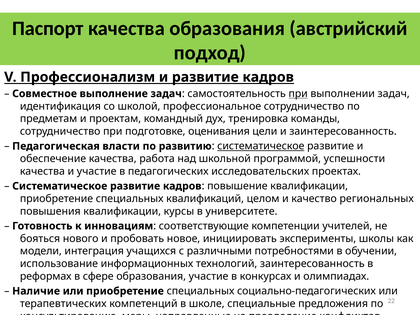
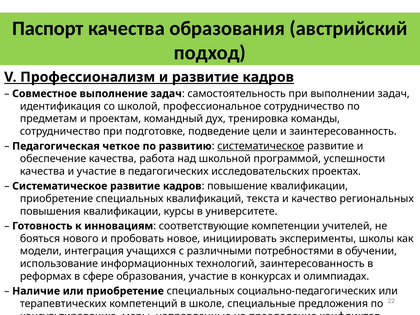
при underline: present -> none (298, 94)
оценивания: оценивания -> подведение (219, 131)
власти: власти -> четкое (121, 146)
целом: целом -> текста (263, 199)
